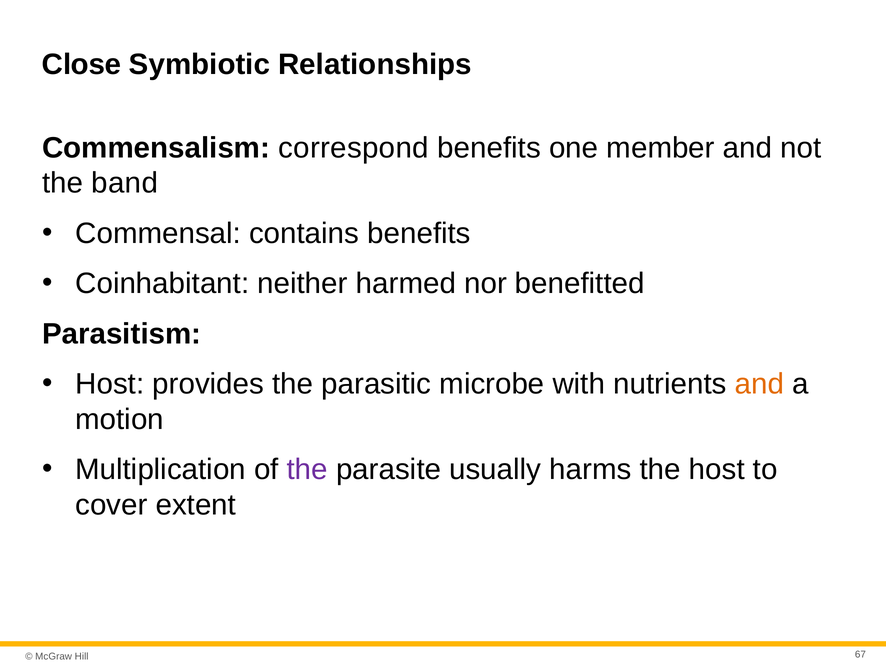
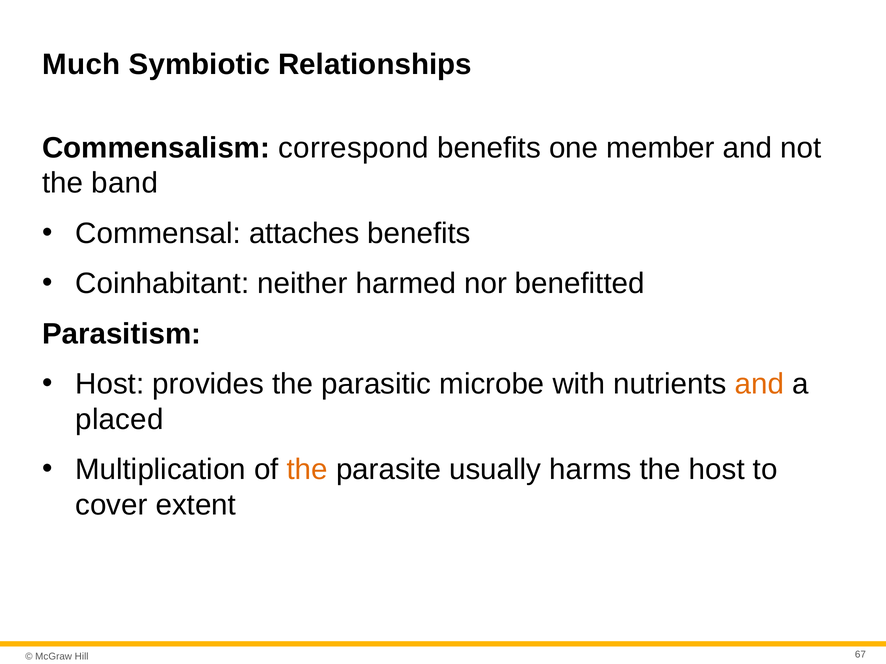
Close: Close -> Much (81, 64)
contains: contains -> attaches (304, 234)
motion: motion -> placed (119, 420)
the colour: purple -> orange (307, 470)
